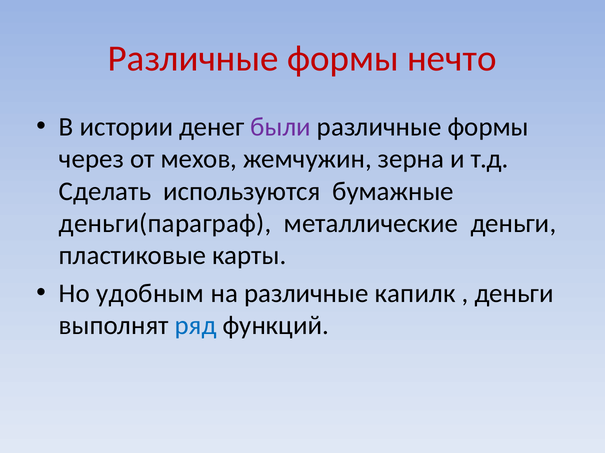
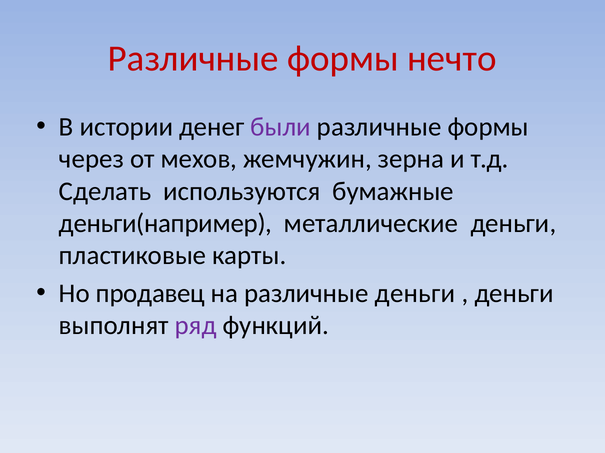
деньги(параграф: деньги(параграф -> деньги(например (165, 224)
удобным: удобным -> продавец (150, 294)
различные капилк: капилк -> деньги (415, 294)
ряд colour: blue -> purple (196, 326)
